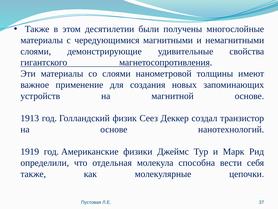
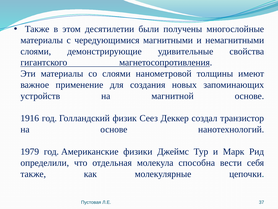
1913: 1913 -> 1916 (30, 118)
1919: 1919 -> 1979 (30, 151)
